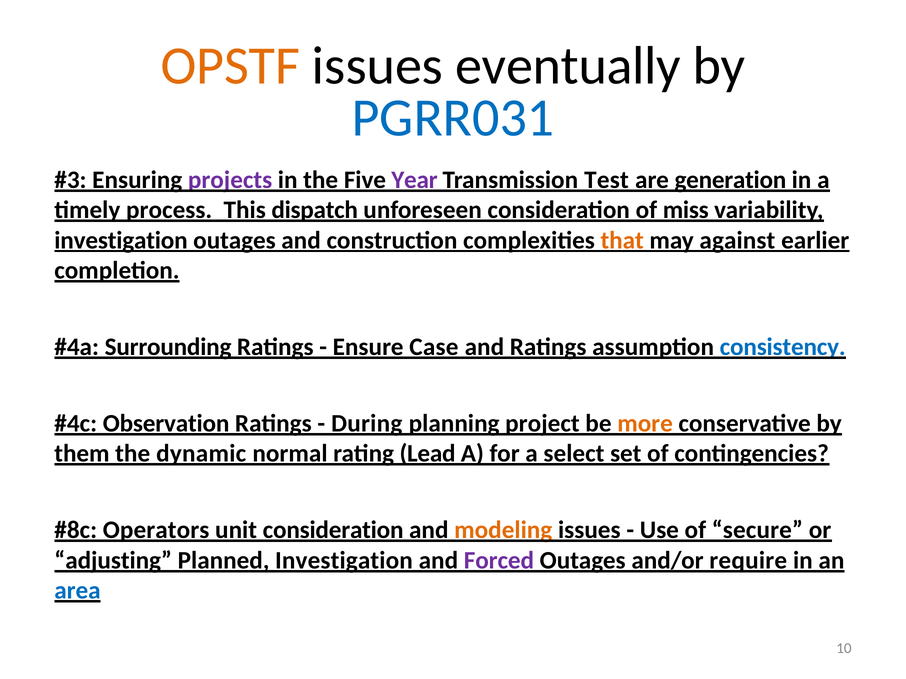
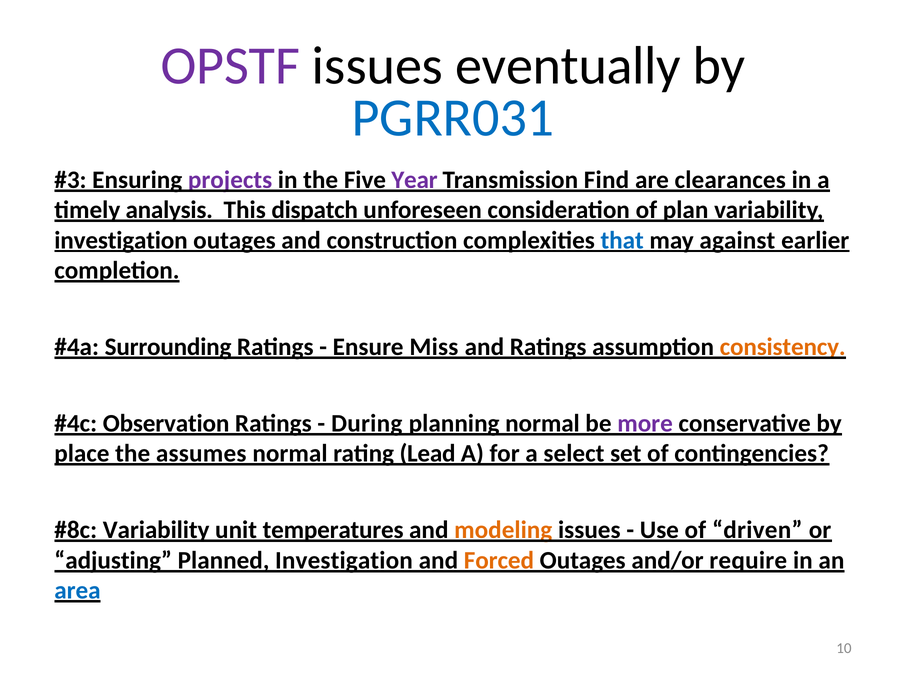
OPSTF colour: orange -> purple (230, 66)
Test: Test -> Find (607, 180)
generation: generation -> clearances (730, 180)
process: process -> analysis (169, 210)
miss: miss -> plan (686, 210)
that colour: orange -> blue (622, 240)
Case: Case -> Miss (434, 347)
consistency colour: blue -> orange (783, 347)
planning project: project -> normal (543, 424)
more colour: orange -> purple (645, 424)
them: them -> place (82, 454)
dynamic: dynamic -> assumes (201, 454)
Operators: Operators -> Variability (156, 530)
unit consideration: consideration -> temperatures (333, 530)
secure: secure -> driven (757, 530)
Forced colour: purple -> orange (499, 561)
